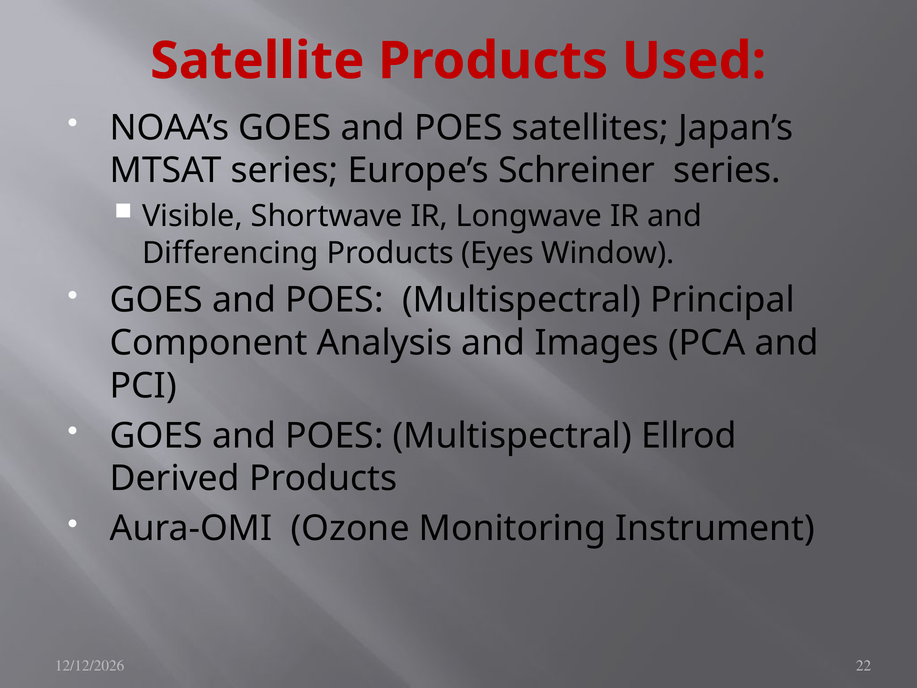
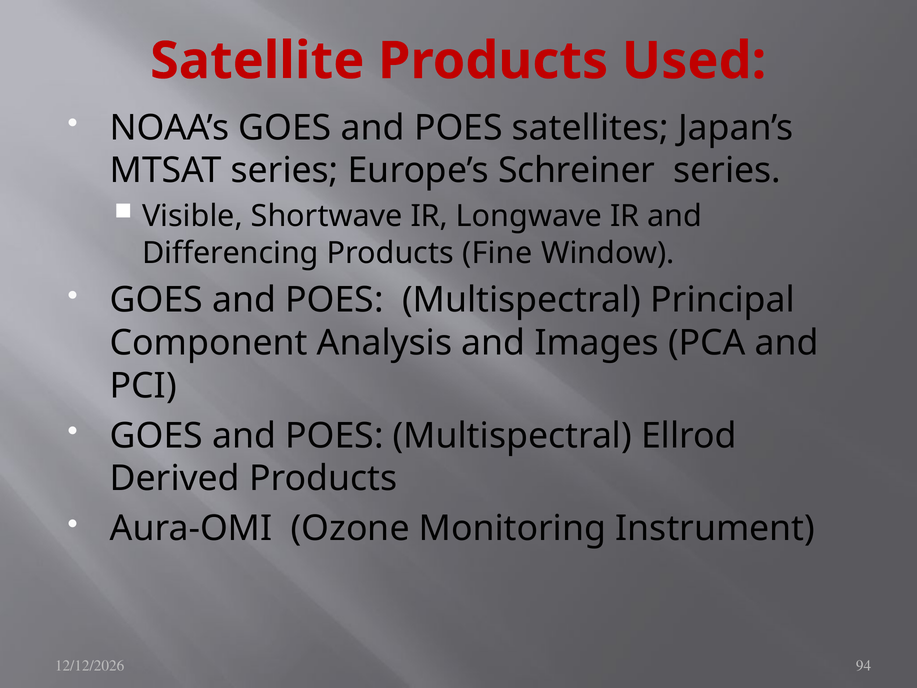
Eyes: Eyes -> Fine (497, 253)
22: 22 -> 94 (864, 665)
